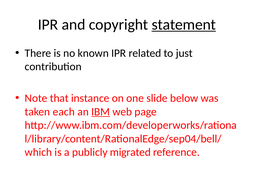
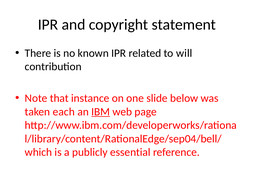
statement underline: present -> none (184, 25)
just: just -> will (184, 53)
migrated: migrated -> essential (130, 153)
